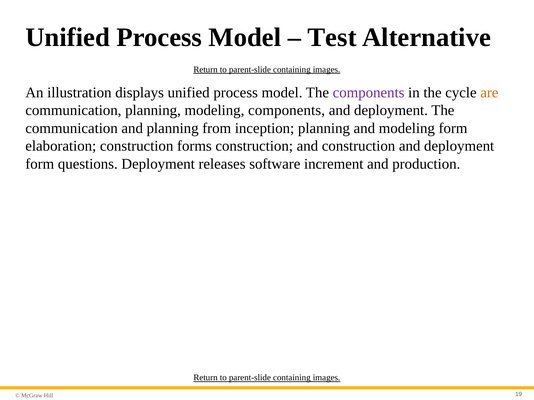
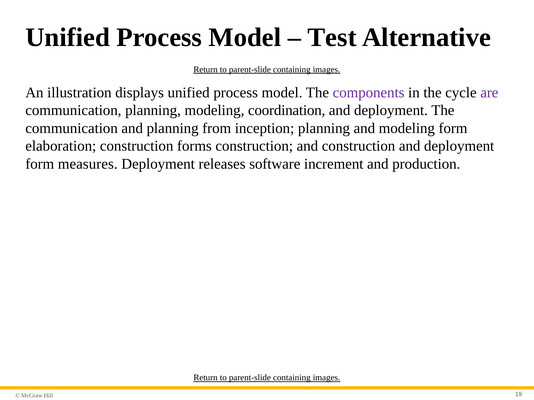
are colour: orange -> purple (489, 93)
modeling components: components -> coordination (287, 111)
questions: questions -> measures (88, 164)
